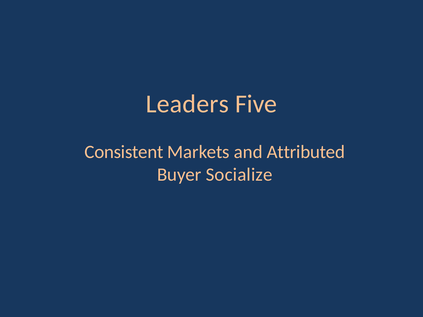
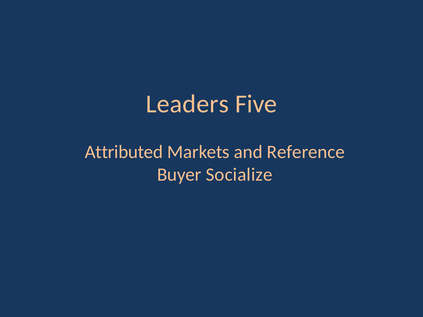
Consistent: Consistent -> Attributed (124, 152)
Attributed: Attributed -> Reference (306, 152)
